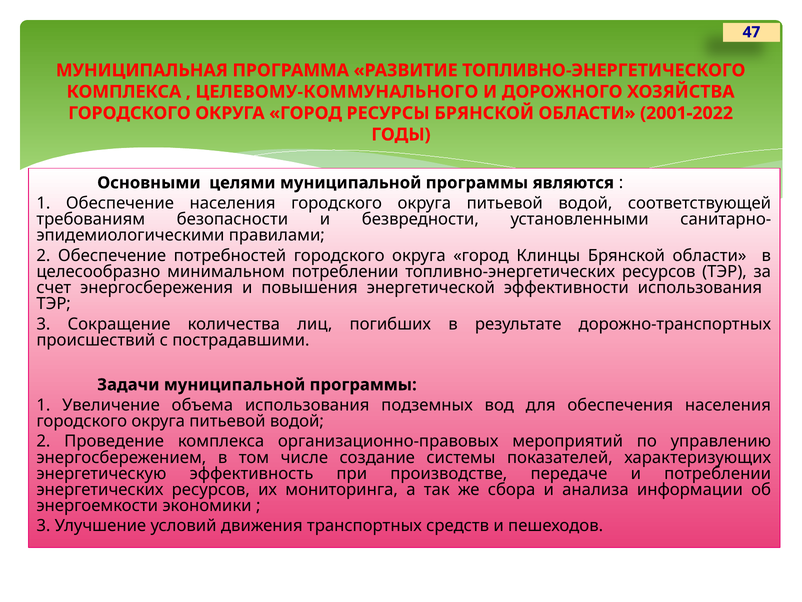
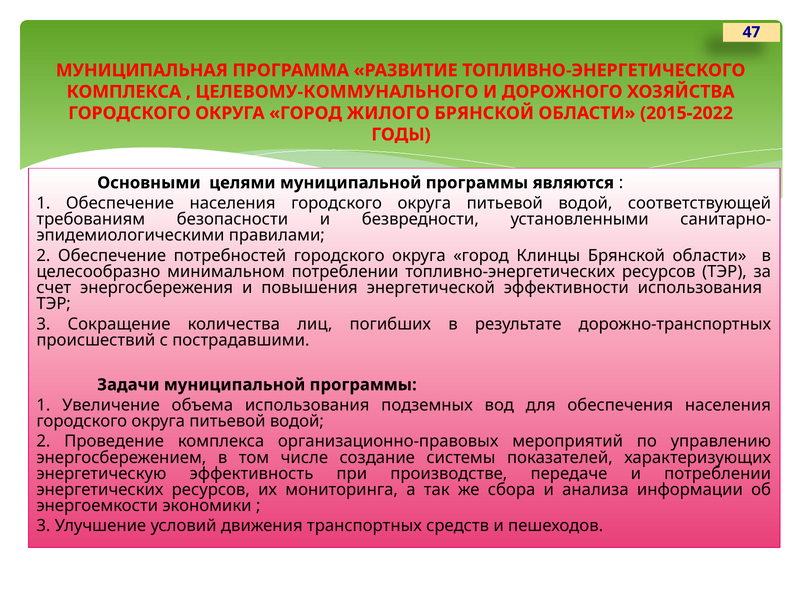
РЕСУРСЫ: РЕСУРСЫ -> ЖИЛОГО (388, 113)
2001-2022: 2001-2022 -> 2015-2022 (687, 113)
